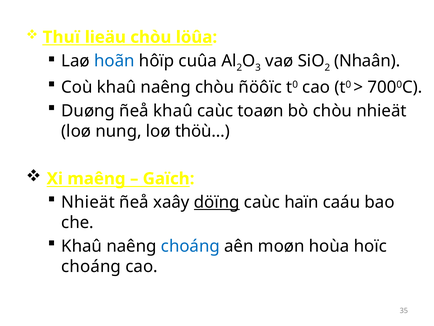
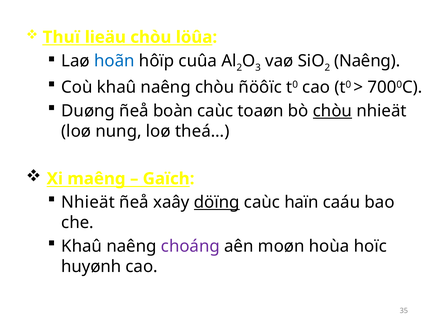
Nhaân: Nhaân -> Naêng (367, 61)
ñeå khaû: khaû -> boàn (173, 111)
chòu underline: none -> present (332, 111)
thöù…: thöù… -> theá… (202, 131)
choáng colour: blue -> purple (190, 246)
choáng: choáng -> huyønh (91, 266)
